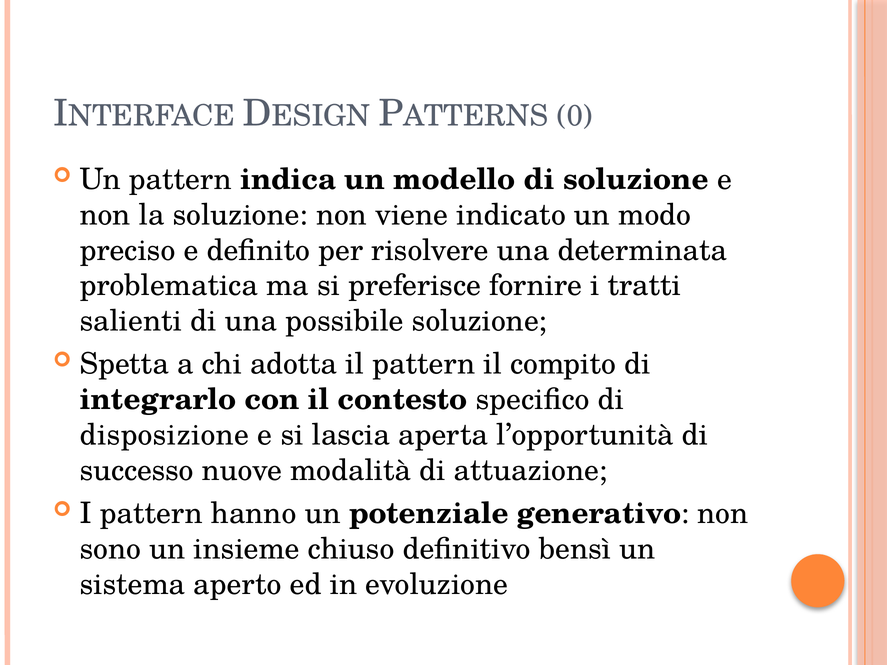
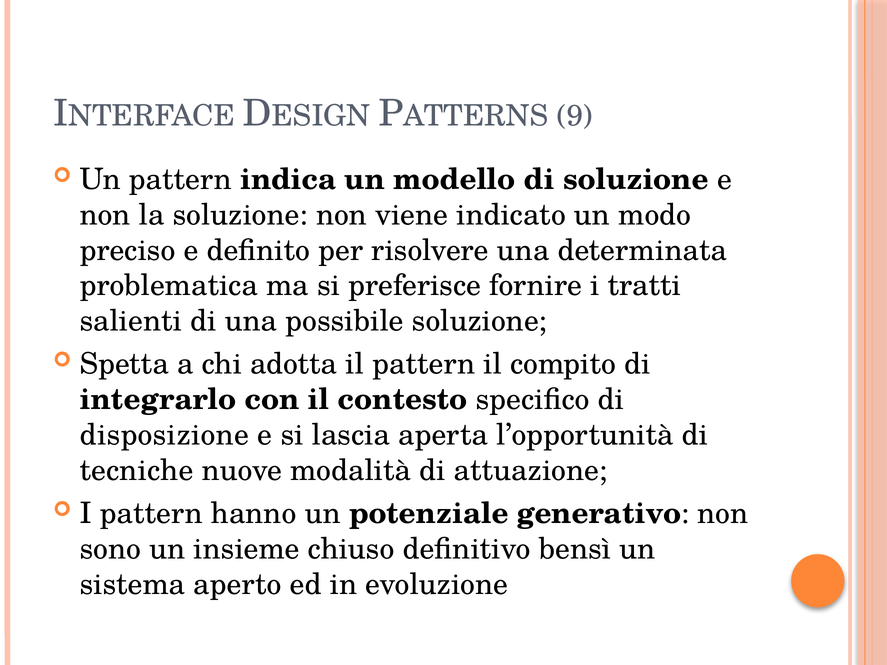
0: 0 -> 9 (575, 116)
successo: successo -> tecniche (137, 471)
